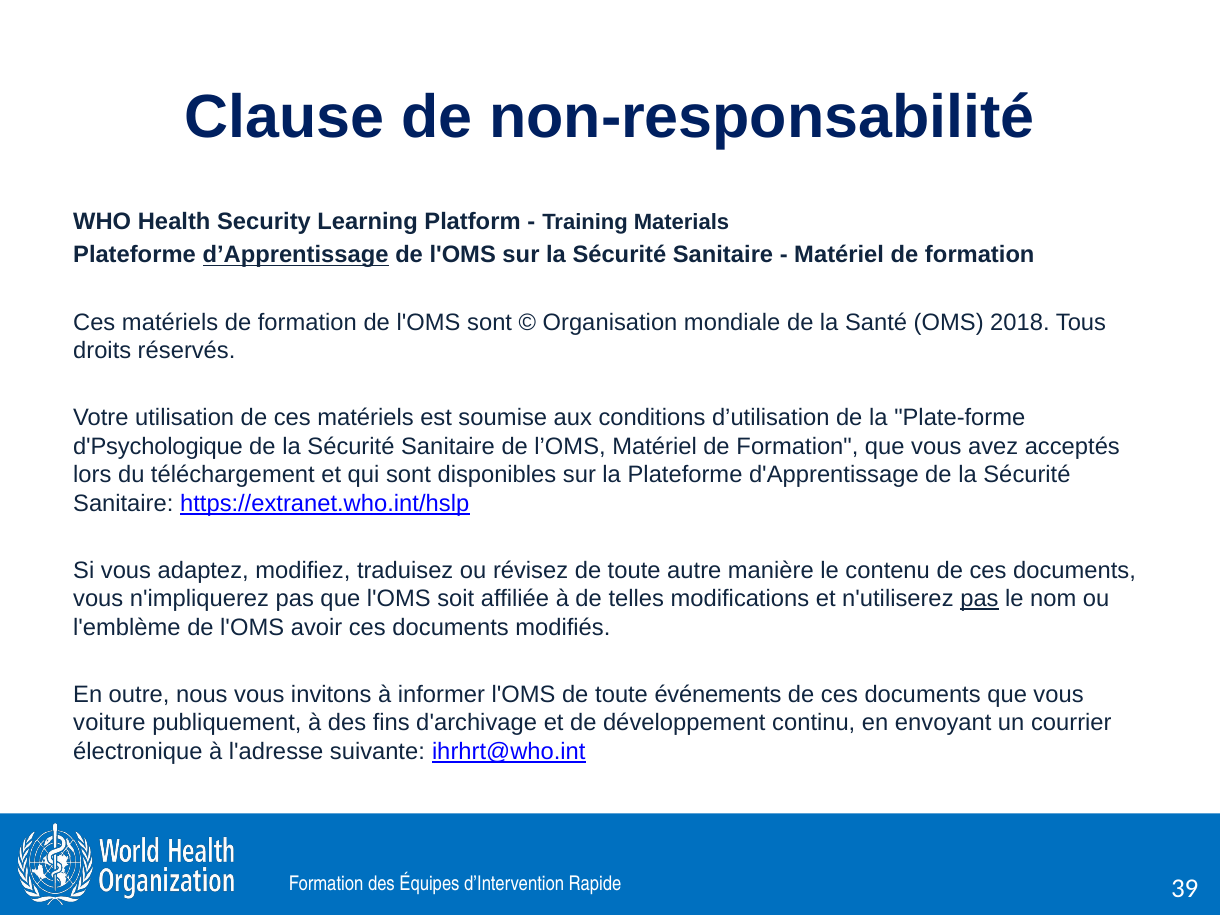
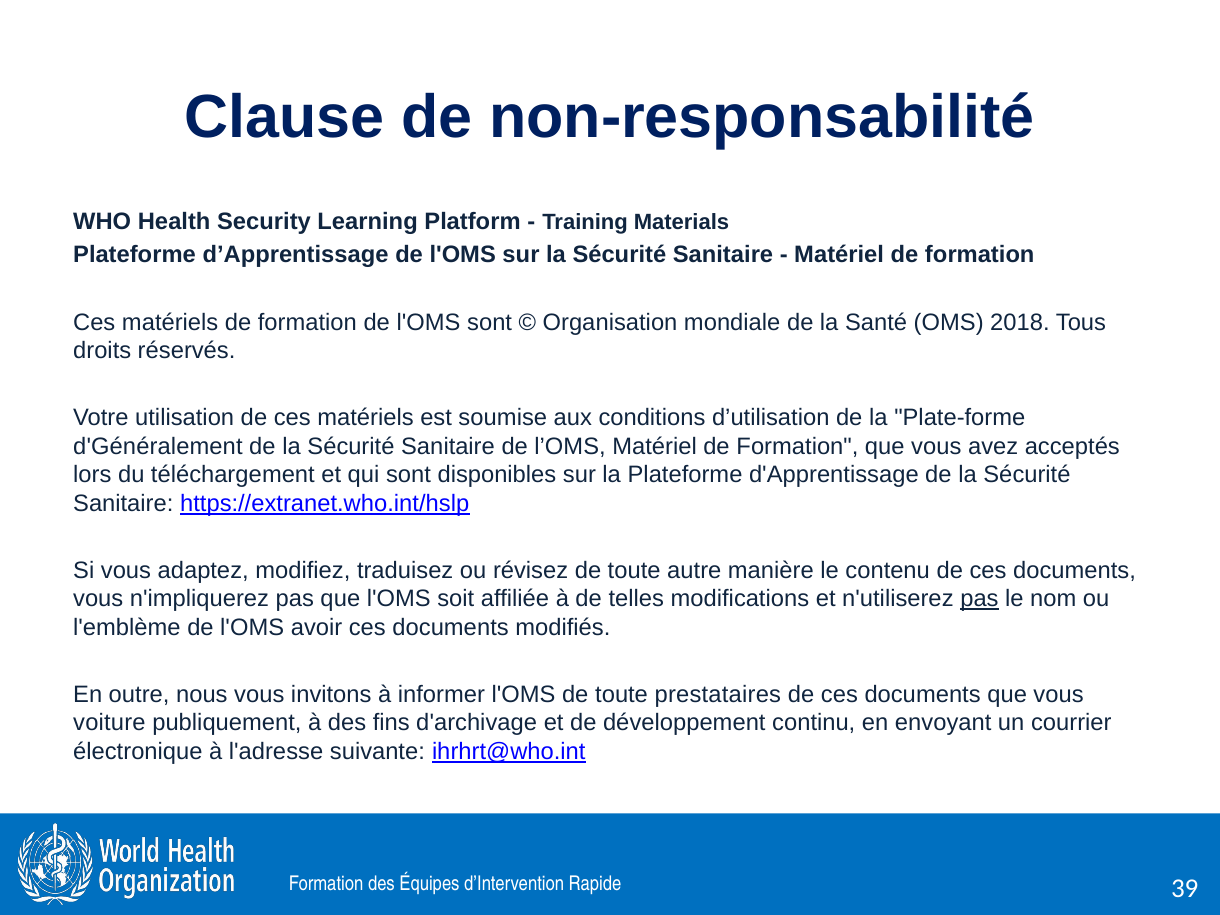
d’Apprentissage underline: present -> none (296, 255)
d'Psychologique: d'Psychologique -> d'Généralement (158, 446)
événements: événements -> prestataires (718, 695)
